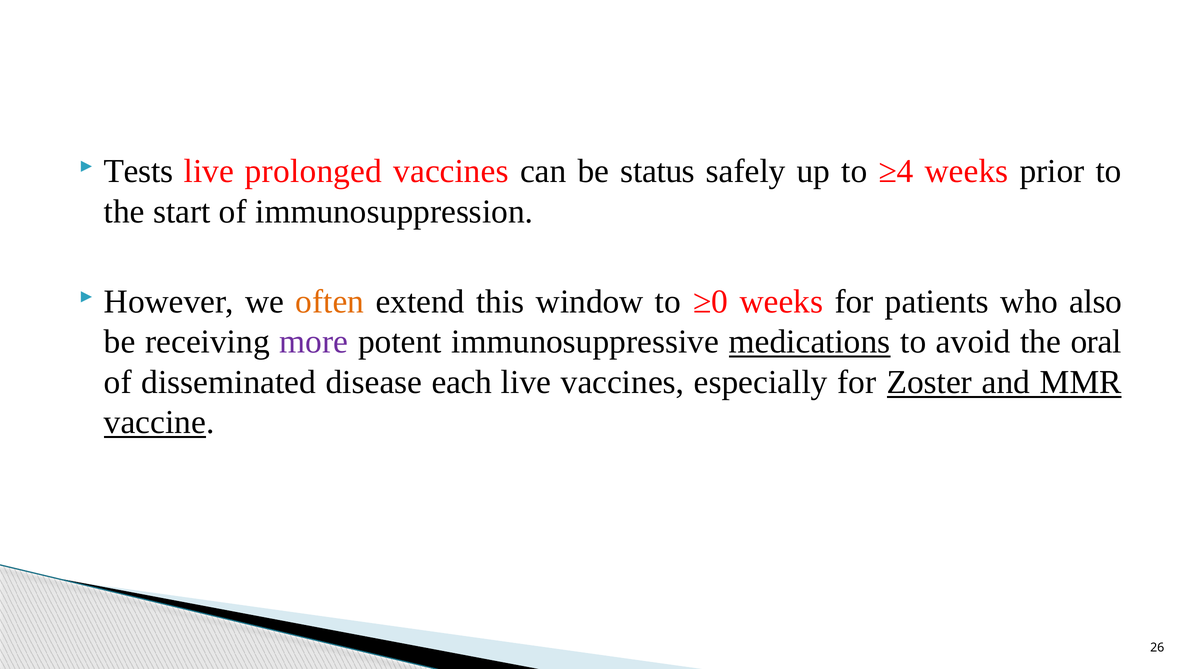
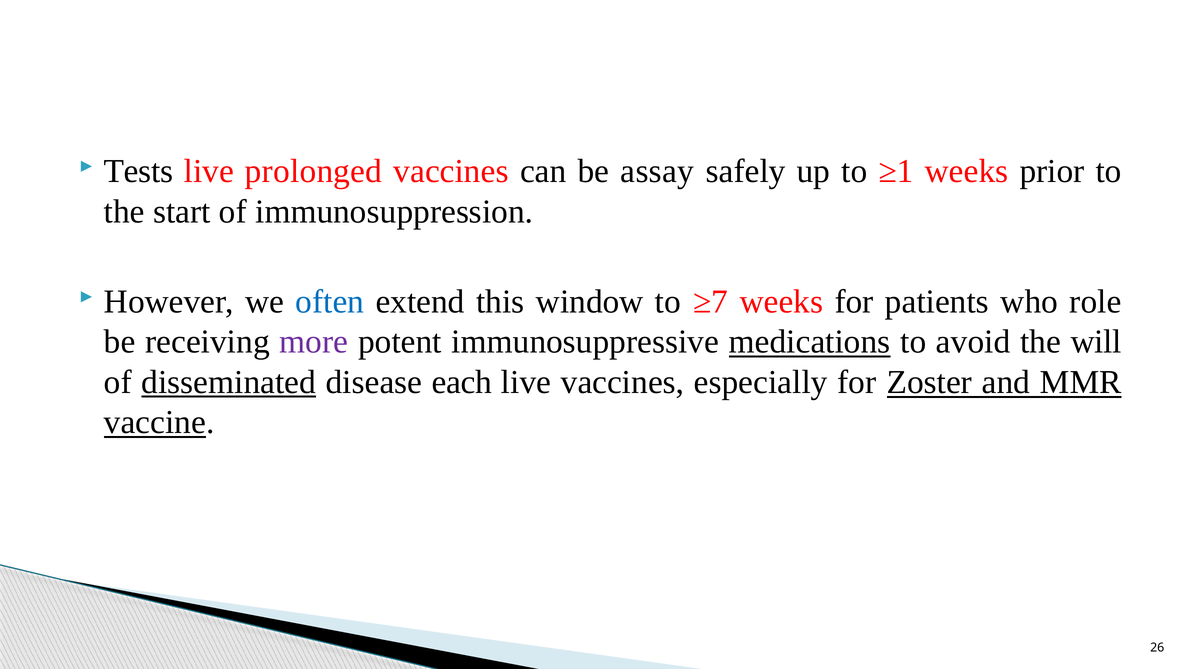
status: status -> assay (657, 171)
≥4: ≥4 -> ≥1 (896, 171)
often colour: orange -> blue (330, 302)
≥0: ≥0 -> ≥7 (711, 302)
also: also -> role (1095, 302)
oral: oral -> will (1096, 342)
disseminated underline: none -> present (229, 382)
